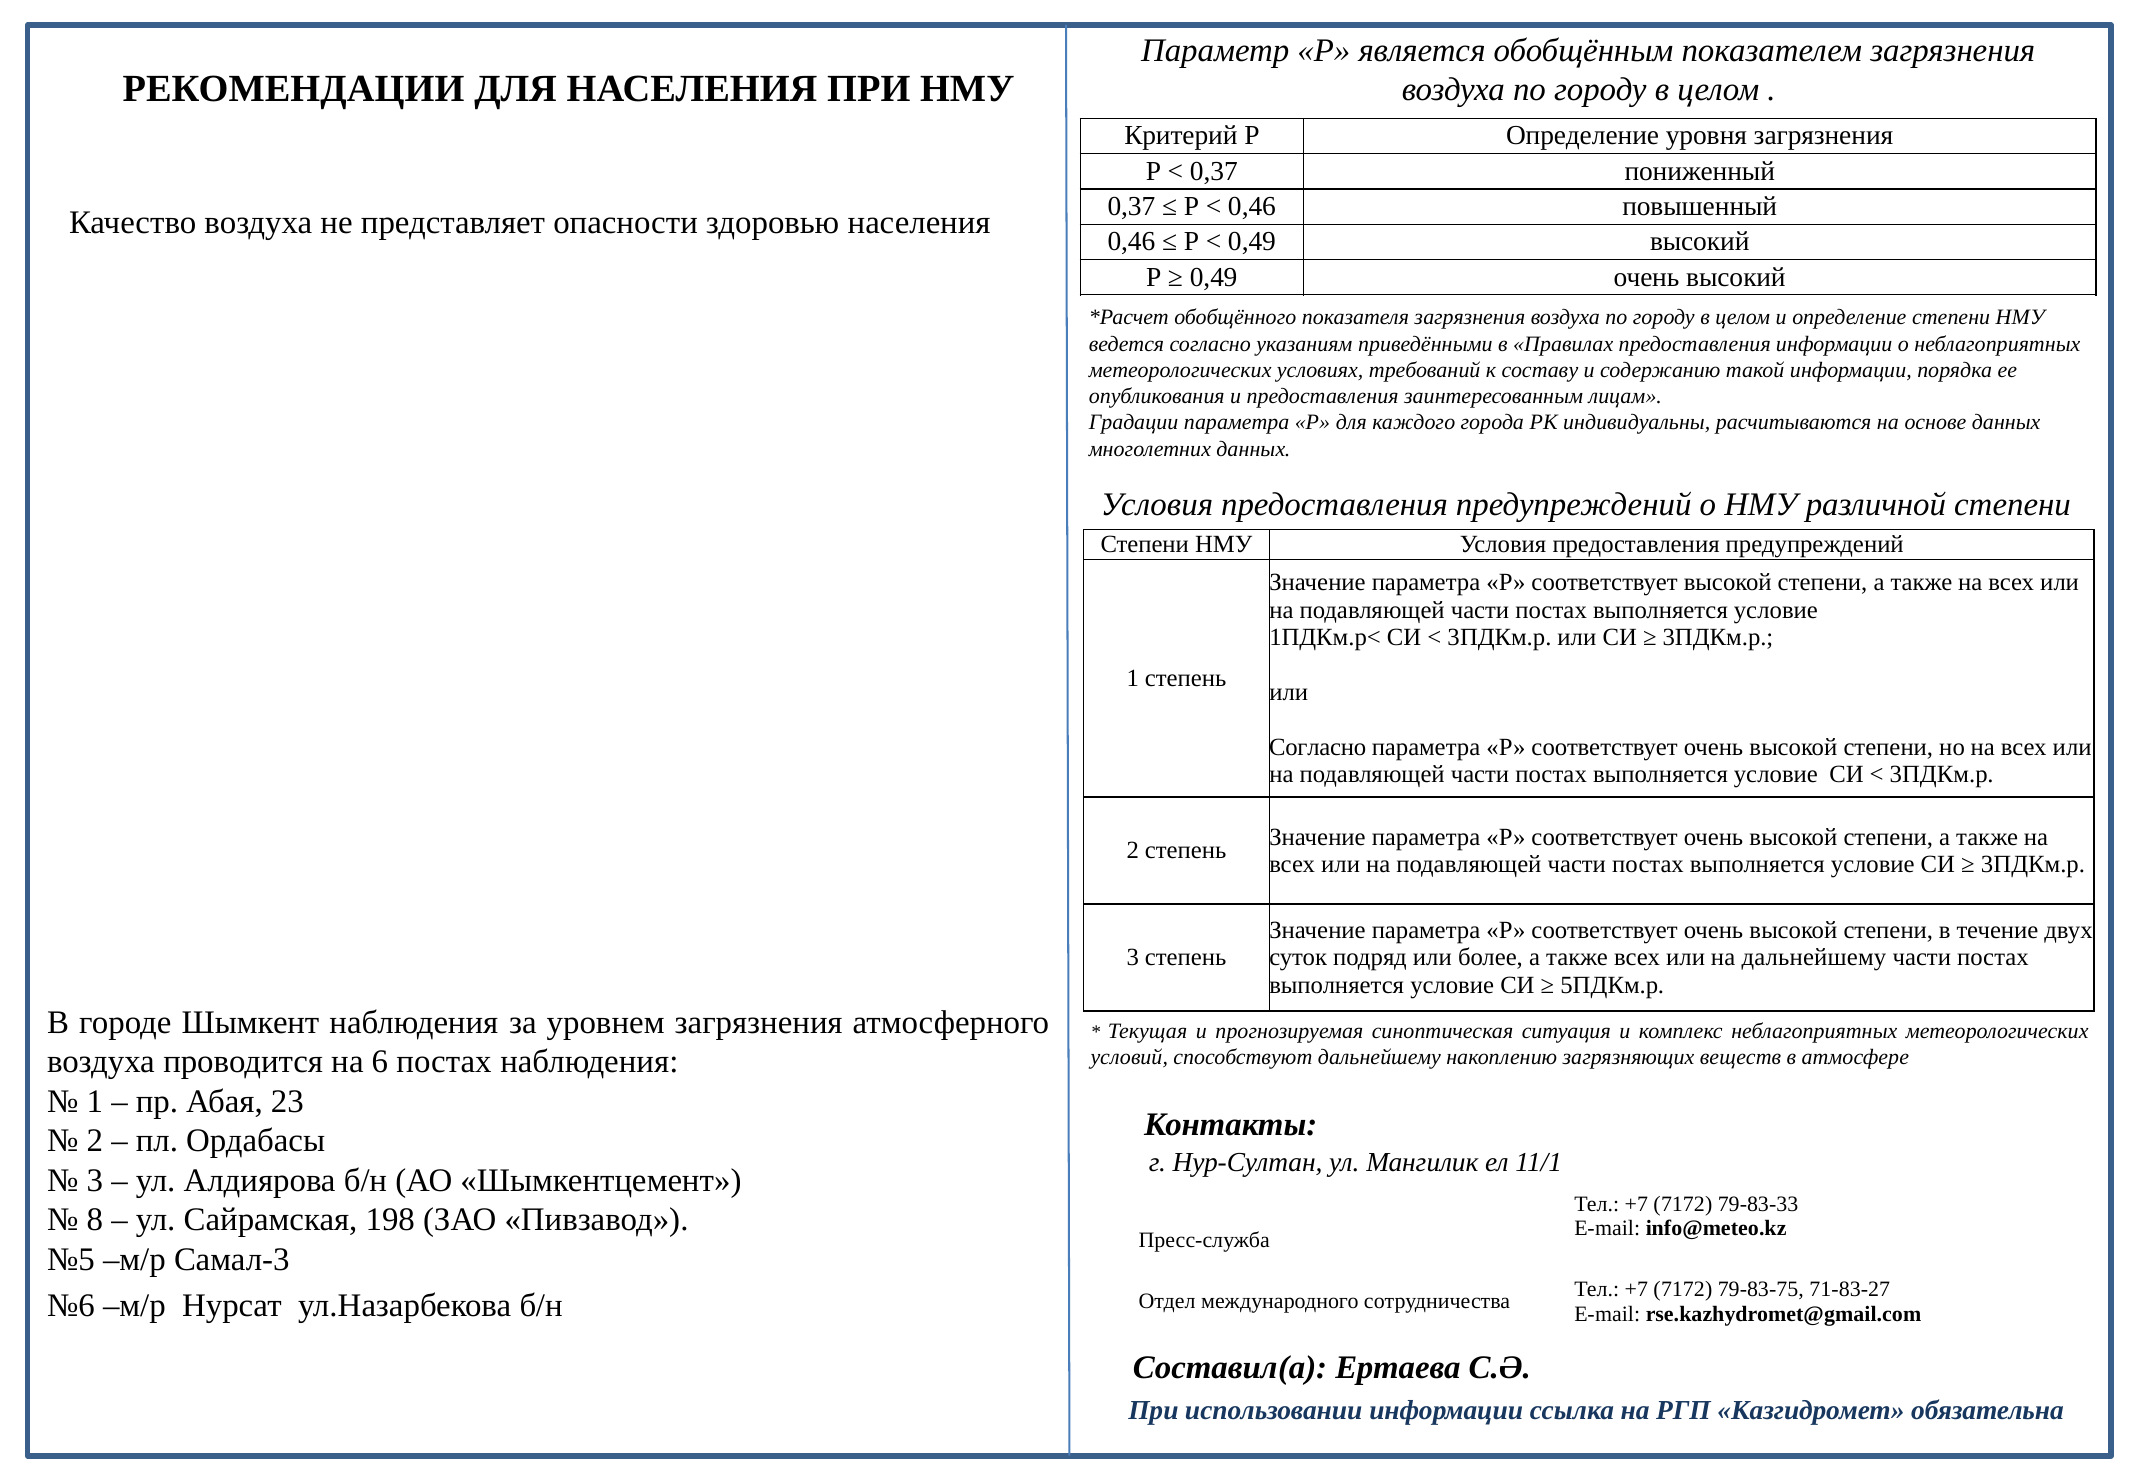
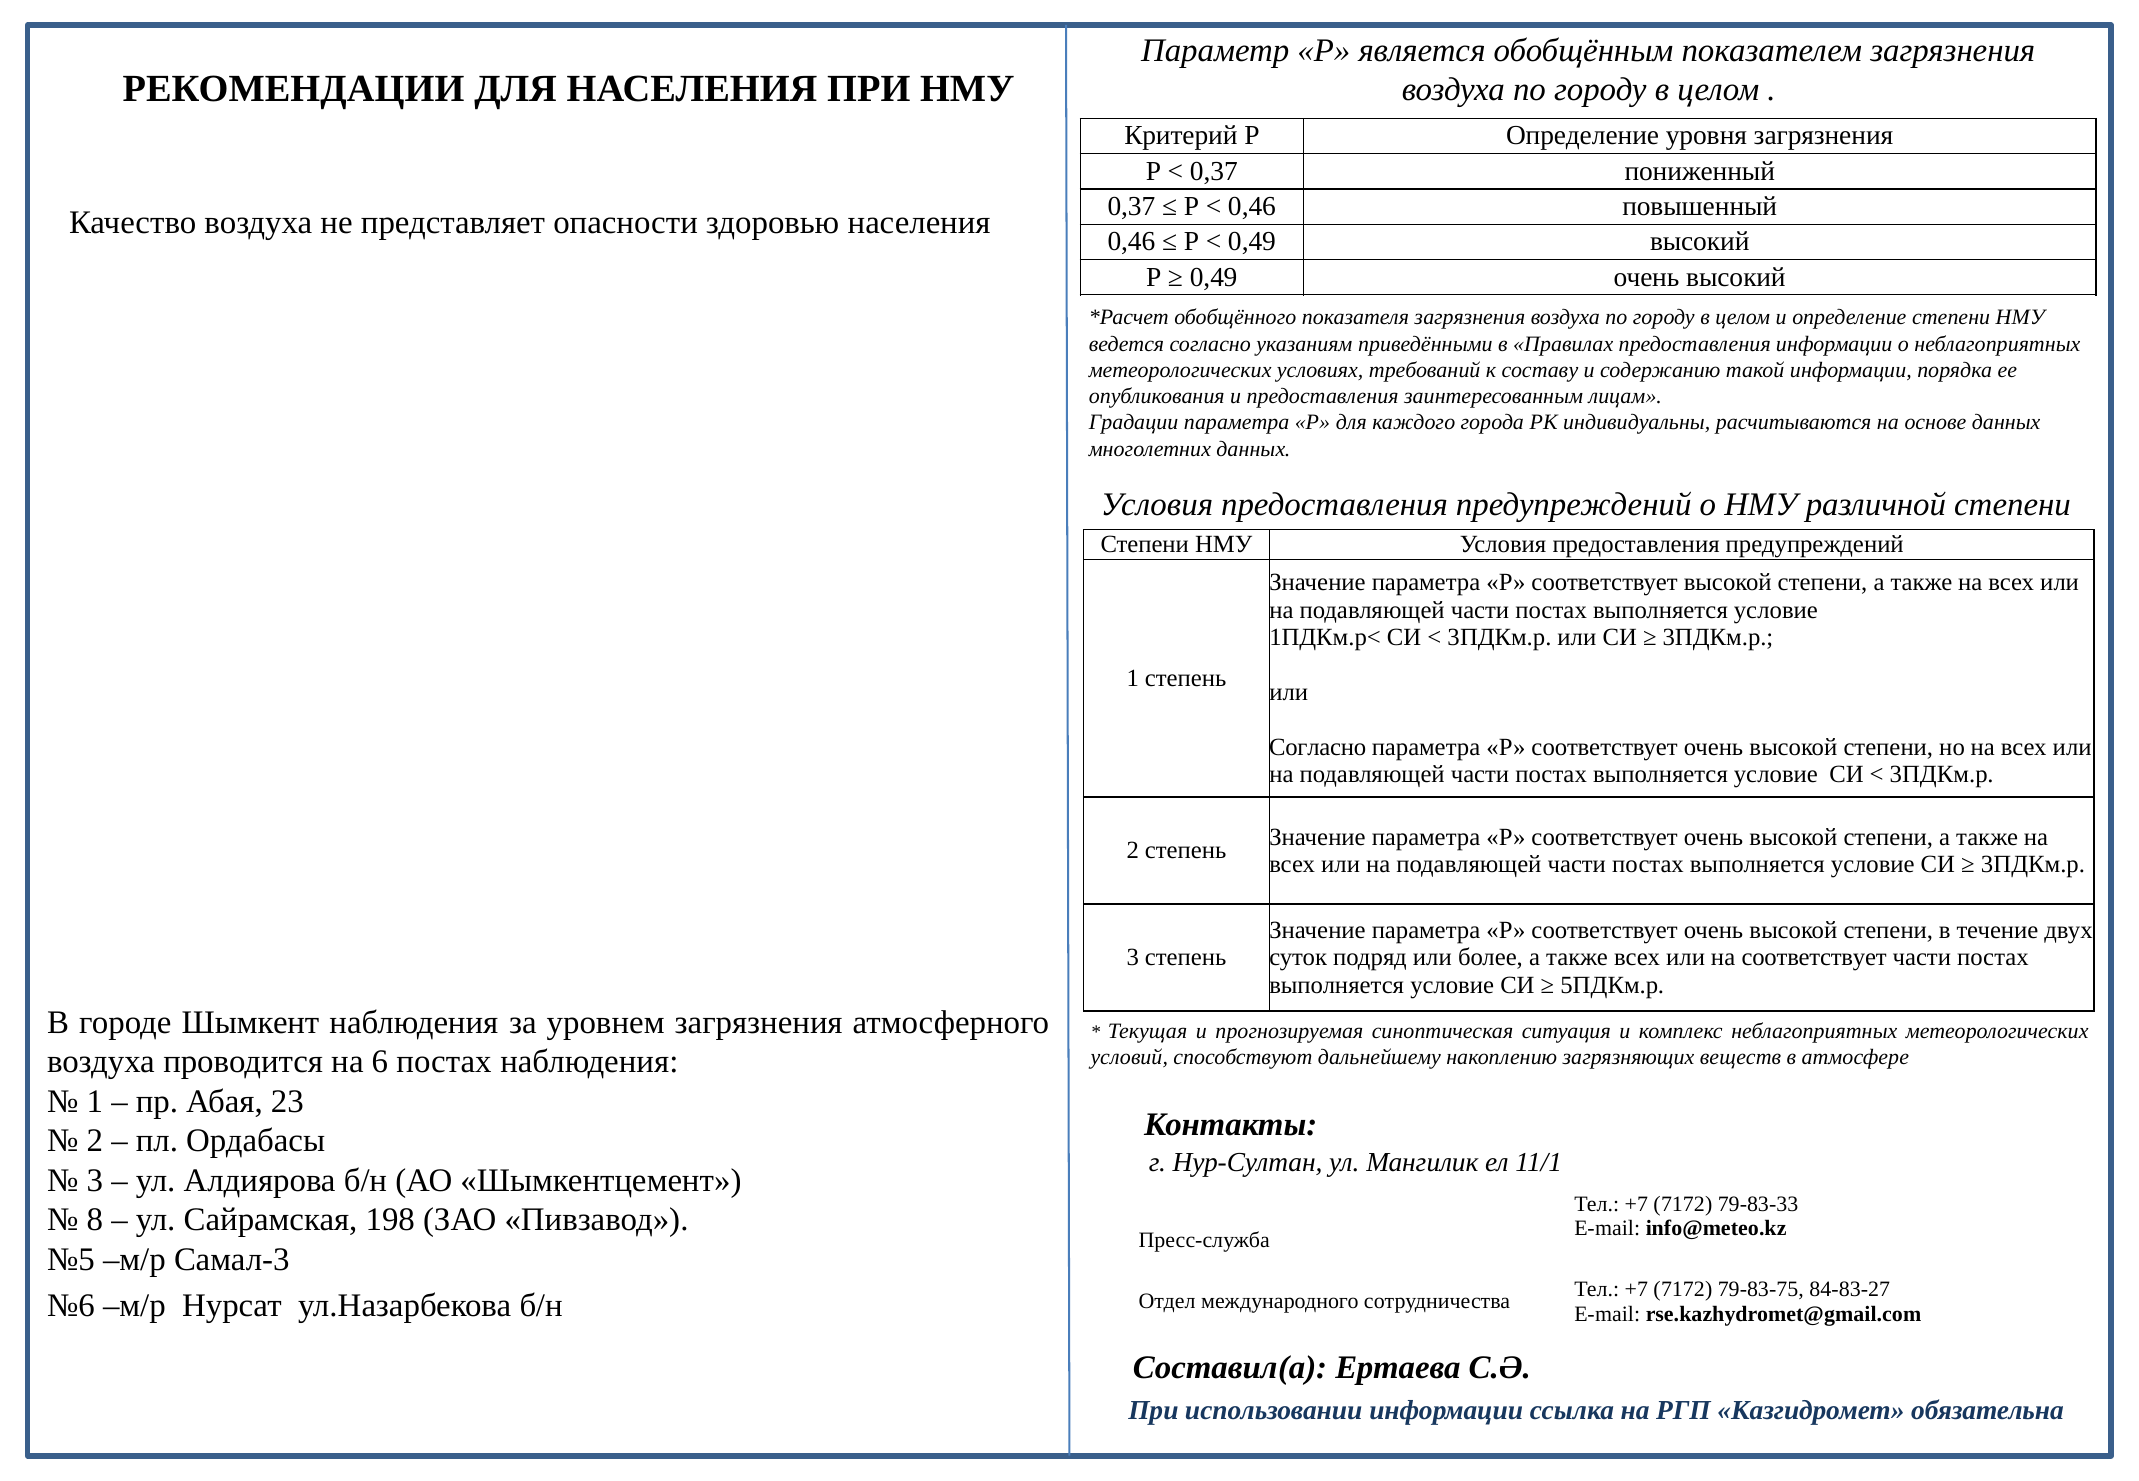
на дальнейшему: дальнейшему -> соответствует (1814, 958)
71-83-27: 71-83-27 -> 84-83-27 (1850, 1289)
